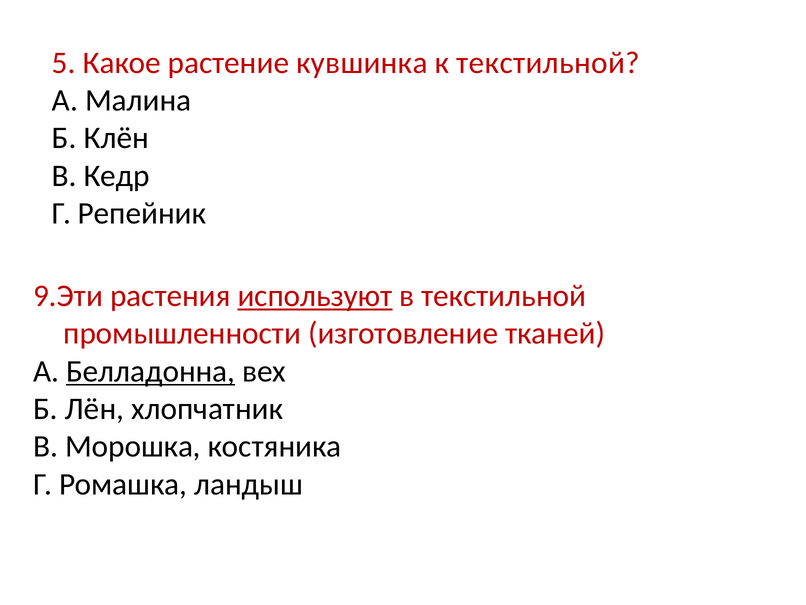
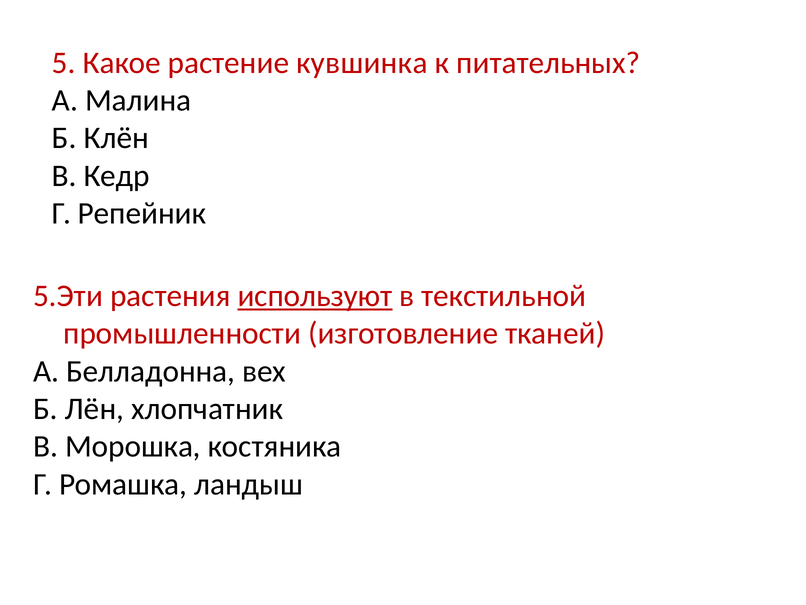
к текстильной: текстильной -> питательных (548, 63)
9.Эти: 9.Эти -> 5.Эти (68, 296)
Белладонна underline: present -> none (151, 371)
